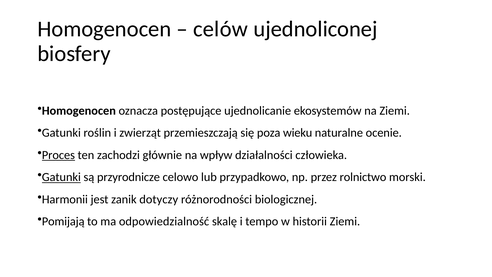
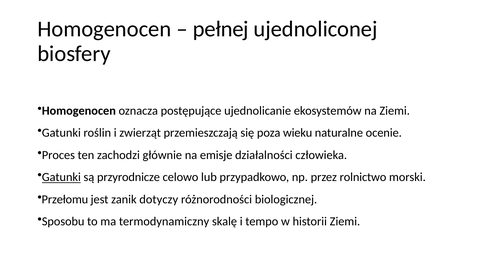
celów: celów -> pełnej (221, 29)
Proces underline: present -> none (58, 155)
wpływ: wpływ -> emisje (216, 155)
Harmonii: Harmonii -> Przełomu (65, 199)
Pomijają: Pomijają -> Sposobu (63, 221)
odpowiedzialność: odpowiedzialność -> termodynamiczny (164, 221)
